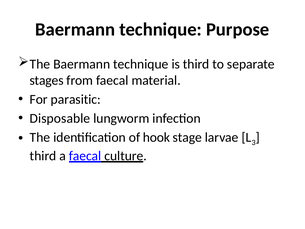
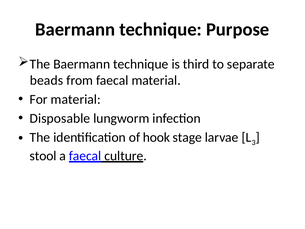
stages: stages -> beads (46, 80)
For parasitic: parasitic -> material (76, 99)
third: third -> stool (43, 156)
